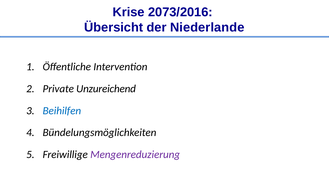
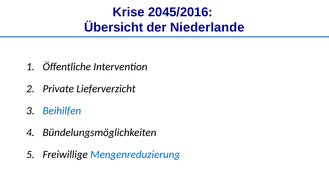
2073/2016: 2073/2016 -> 2045/2016 (180, 12)
Unzureichend: Unzureichend -> Lieferverzicht (106, 89)
Mengenreduzierung colour: purple -> blue (135, 155)
